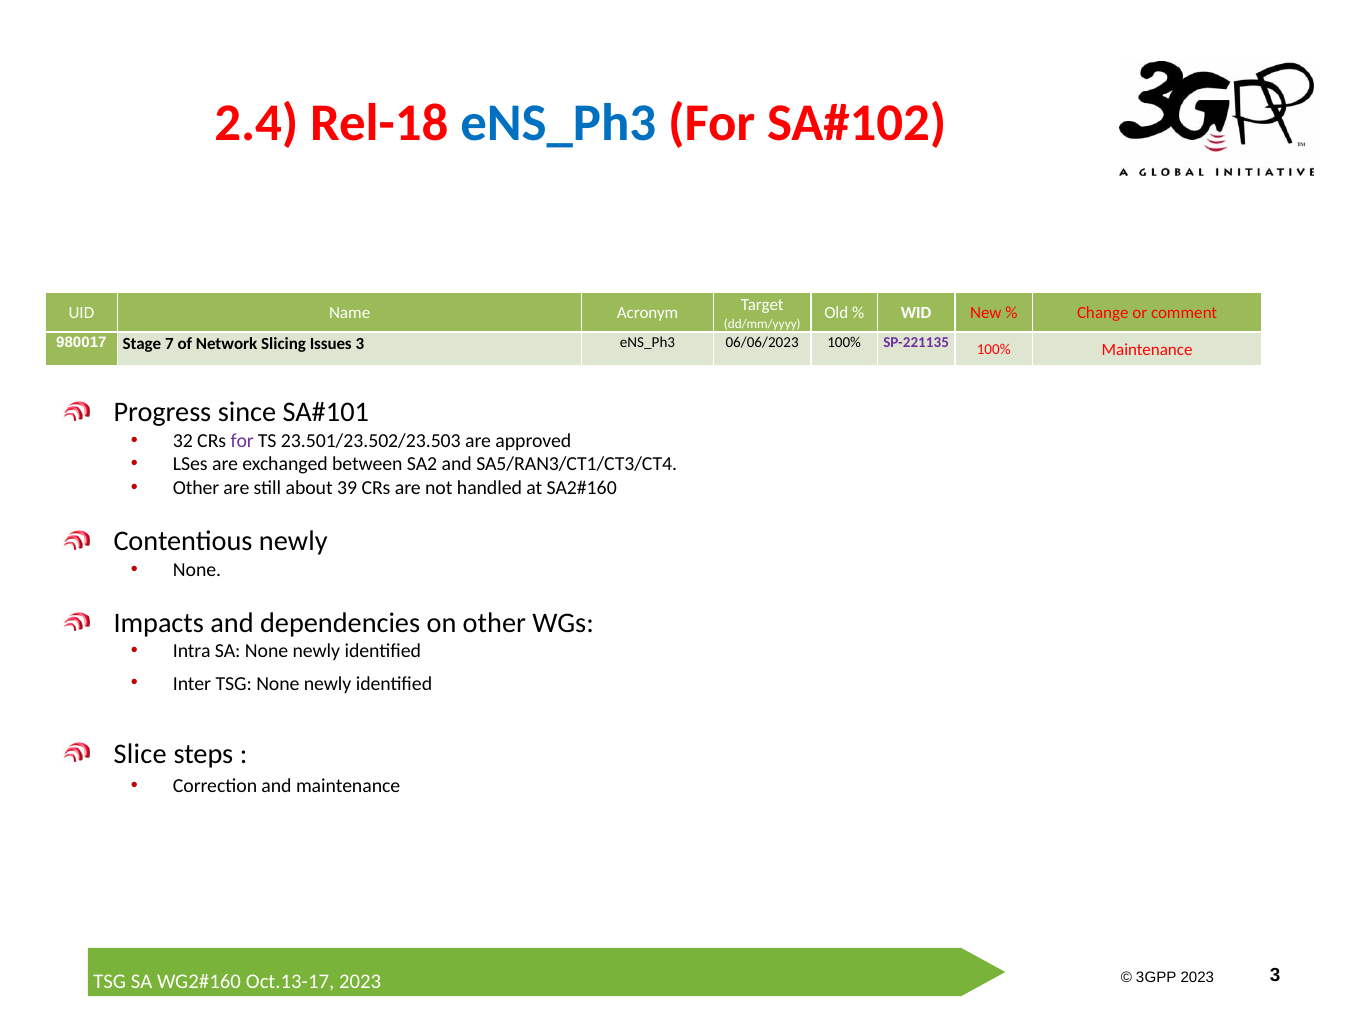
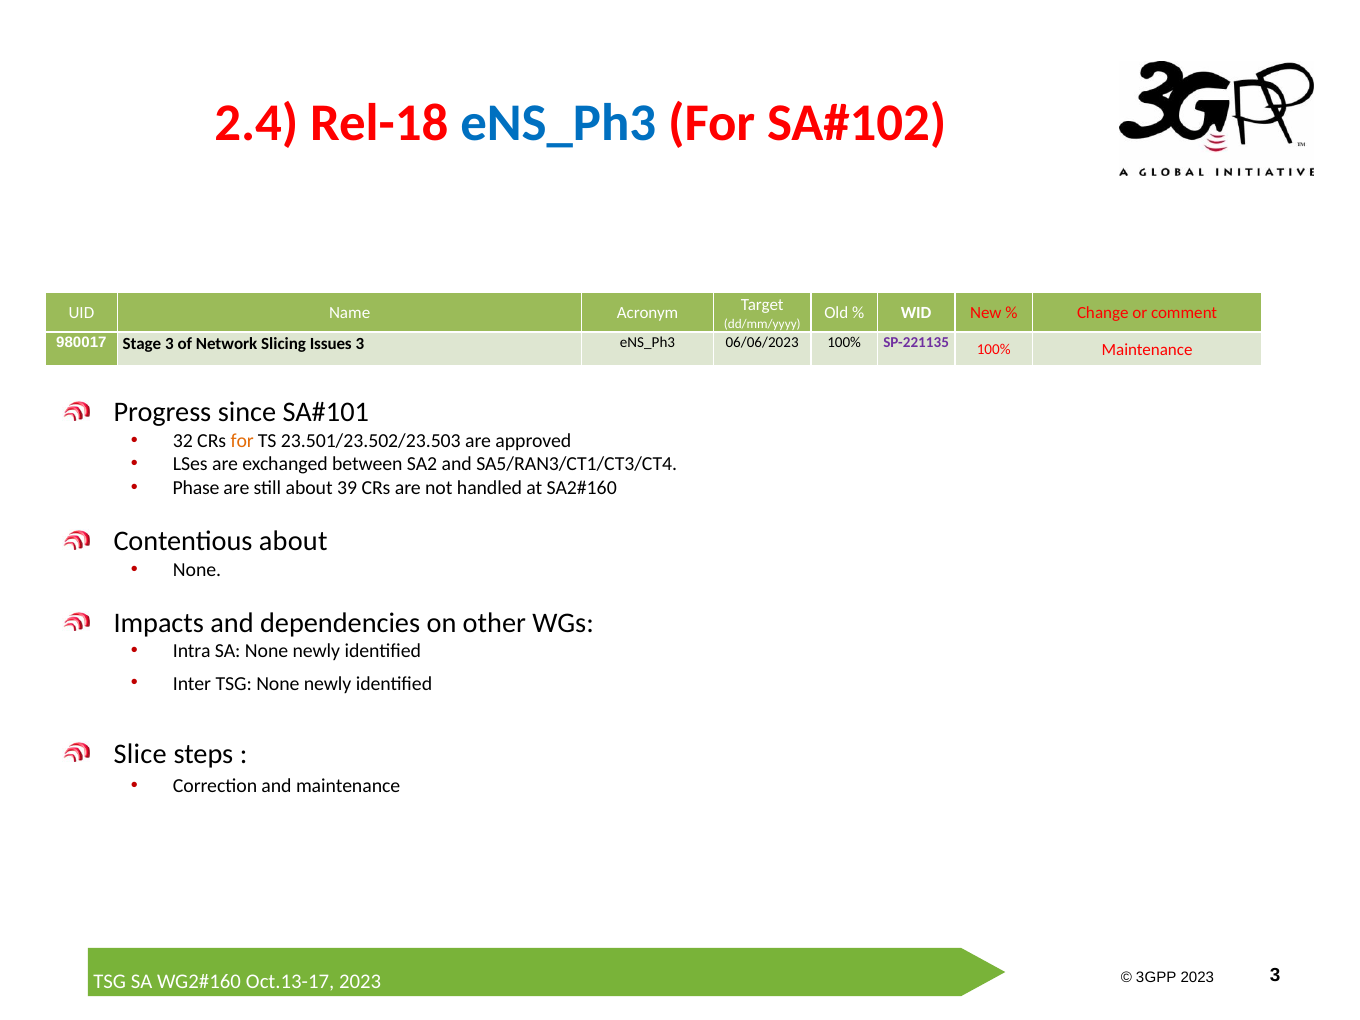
Stage 7: 7 -> 3 (169, 344)
for colour: purple -> orange (242, 441)
Other: Other -> Phase (196, 488)
Contentious newly: newly -> about (293, 541)
